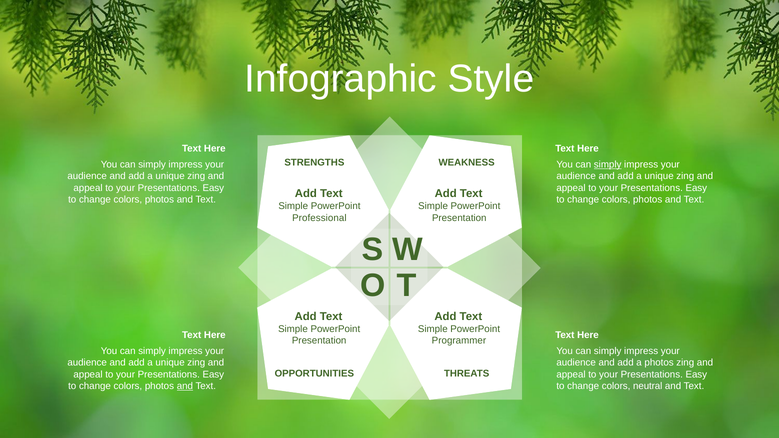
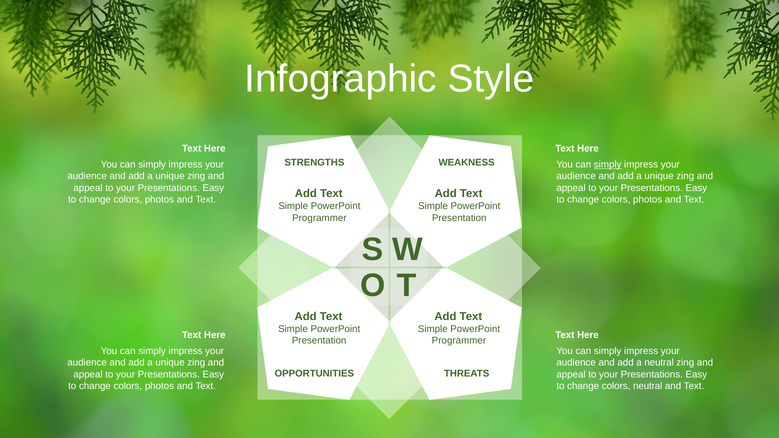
Professional: Professional -> Programmer (319, 218)
a photos: photos -> neutral (659, 363)
and underline: present -> none (185, 386)
